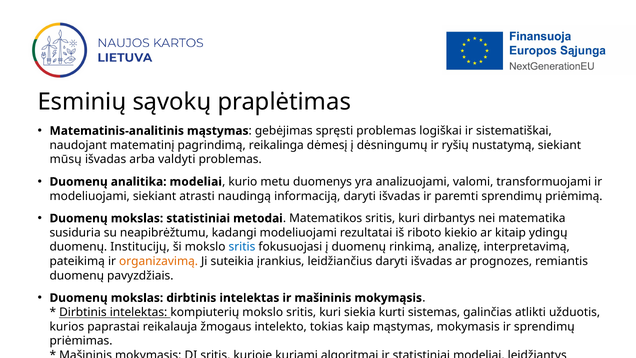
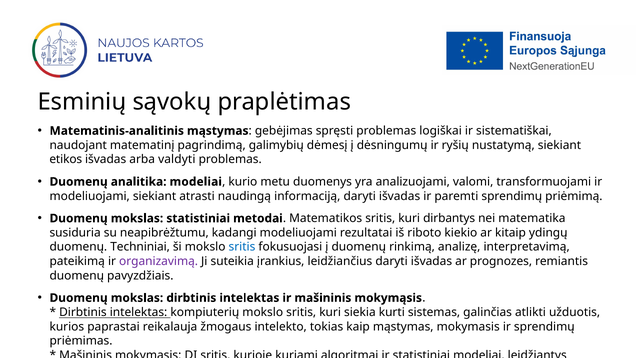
reikalinga: reikalinga -> galimybių (276, 145)
mūsų: mūsų -> etikos (66, 159)
Institucijų: Institucijų -> Techniniai (140, 247)
organizavimą colour: orange -> purple (159, 261)
